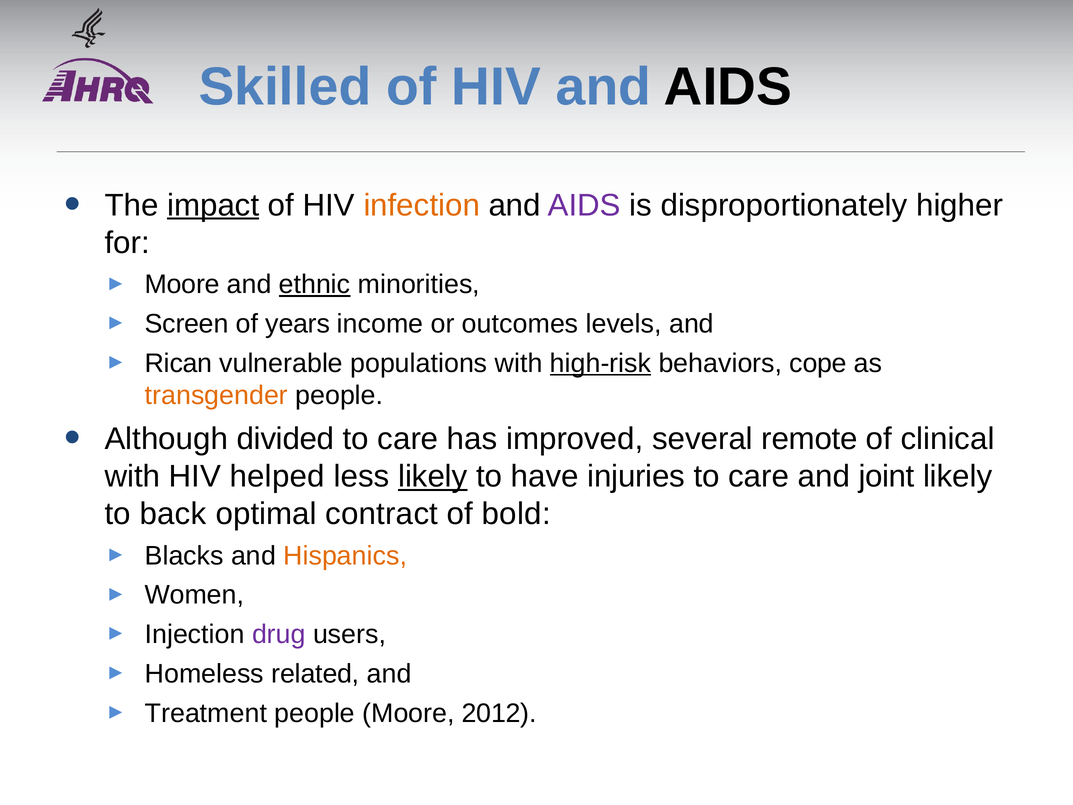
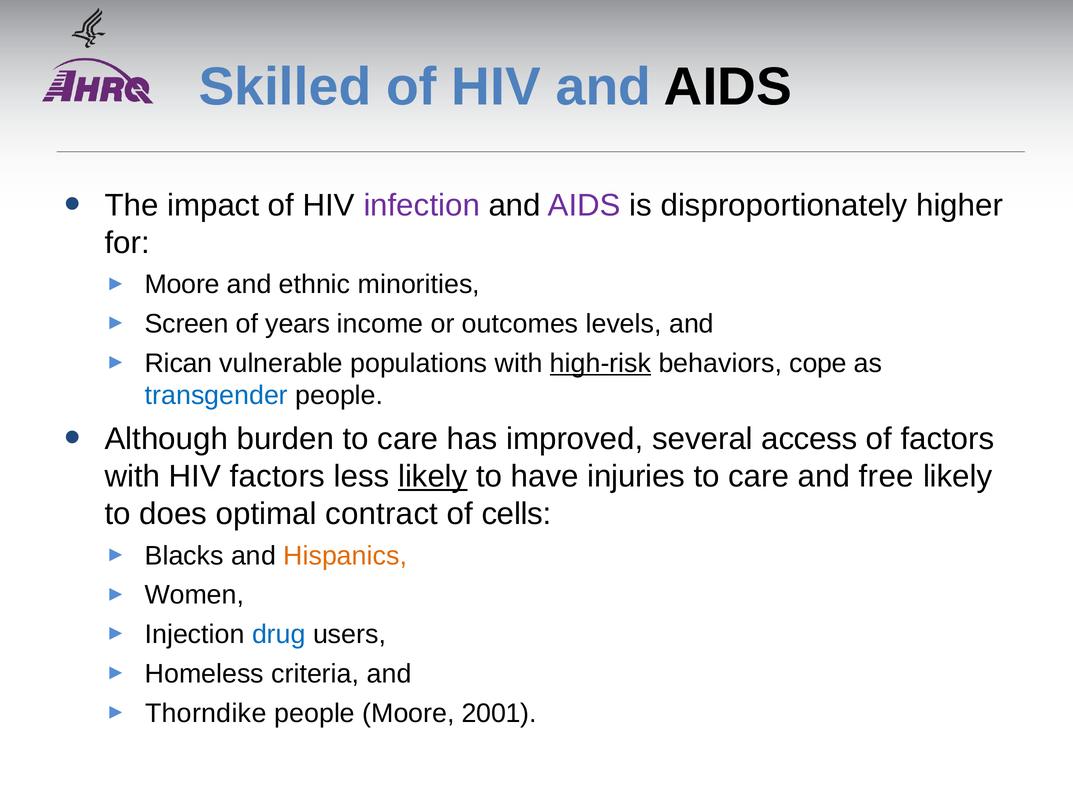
impact underline: present -> none (213, 205)
infection colour: orange -> purple (422, 205)
ethnic underline: present -> none (315, 284)
transgender colour: orange -> blue (216, 395)
divided: divided -> burden (285, 439)
remote: remote -> access (809, 439)
of clinical: clinical -> factors (948, 439)
HIV helped: helped -> factors (277, 476)
joint: joint -> free (886, 476)
back: back -> does (173, 514)
bold: bold -> cells (517, 514)
drug colour: purple -> blue (279, 634)
related: related -> criteria (315, 674)
Treatment: Treatment -> Thorndike (206, 713)
2012: 2012 -> 2001 (499, 713)
